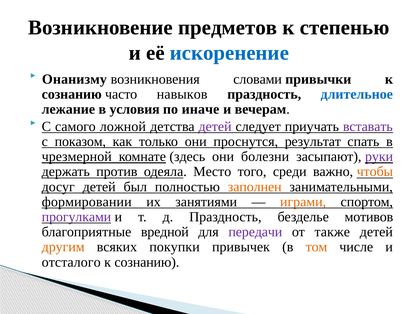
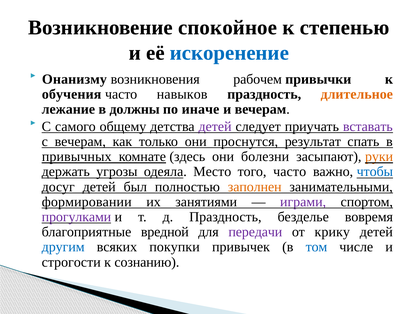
предметов: предметов -> спокойное (228, 28)
словами: словами -> рабочем (258, 79)
сознанию: сознанию -> обучения (72, 94)
длительное colour: blue -> orange (357, 94)
условия: условия -> должны (135, 109)
ложной: ложной -> общему (123, 126)
с показом: показом -> вечерам (80, 141)
чрезмерной: чрезмерной -> привычных (77, 156)
руки colour: purple -> orange (379, 156)
против: против -> угрозы (117, 171)
того среди: среди -> часто (290, 171)
чтобы colour: orange -> blue (375, 171)
играми colour: orange -> purple (303, 202)
мотивов: мотивов -> вовремя (369, 217)
также: также -> крику (332, 232)
другим colour: orange -> blue (63, 247)
том colour: orange -> blue (316, 247)
отсталого: отсталого -> строгости (71, 262)
